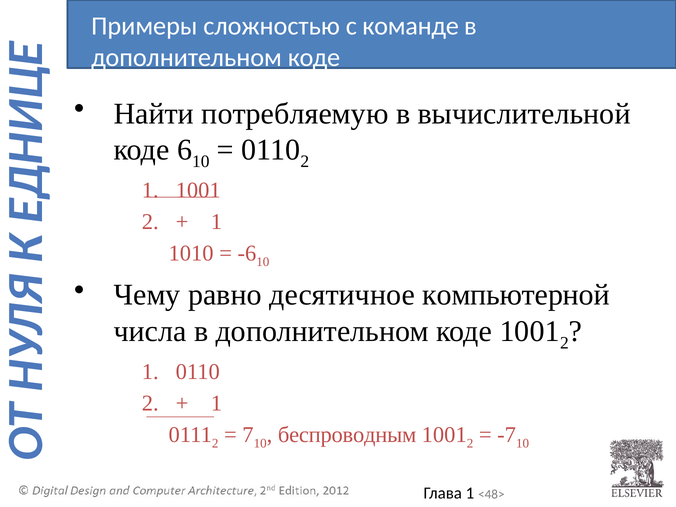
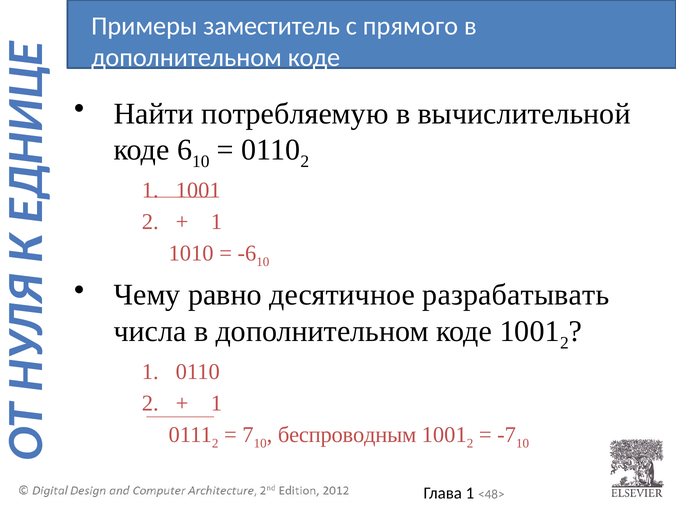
сложностью: сложностью -> заместитель (272, 26)
команде: команде -> прямого (410, 26)
компьютерной: компьютерной -> разрабатывать (516, 295)
